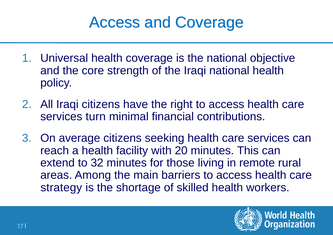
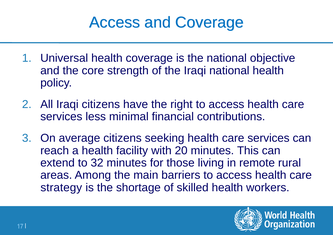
turn: turn -> less (96, 117)
